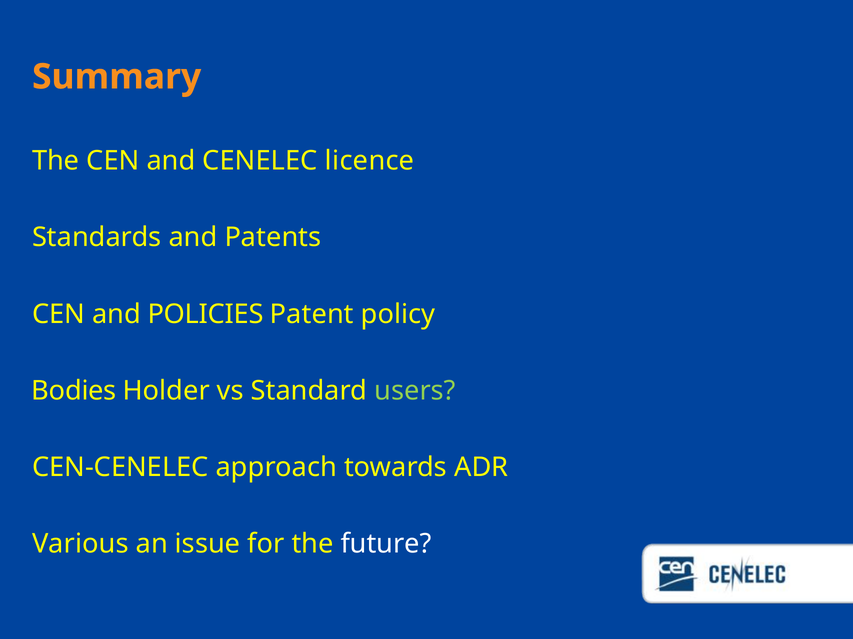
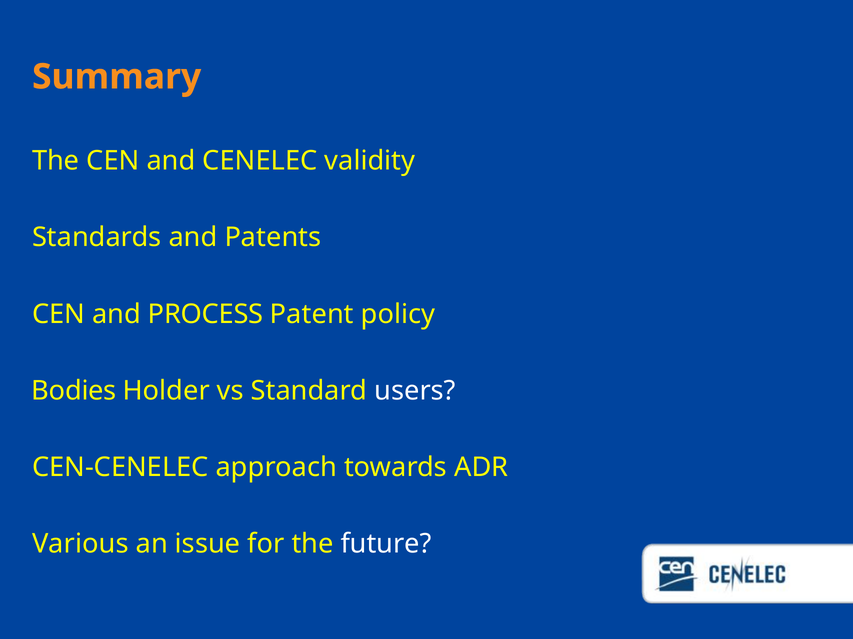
licence: licence -> validity (370, 161)
POLICIES: POLICIES -> PROCESS (206, 314)
users colour: light green -> white (415, 391)
